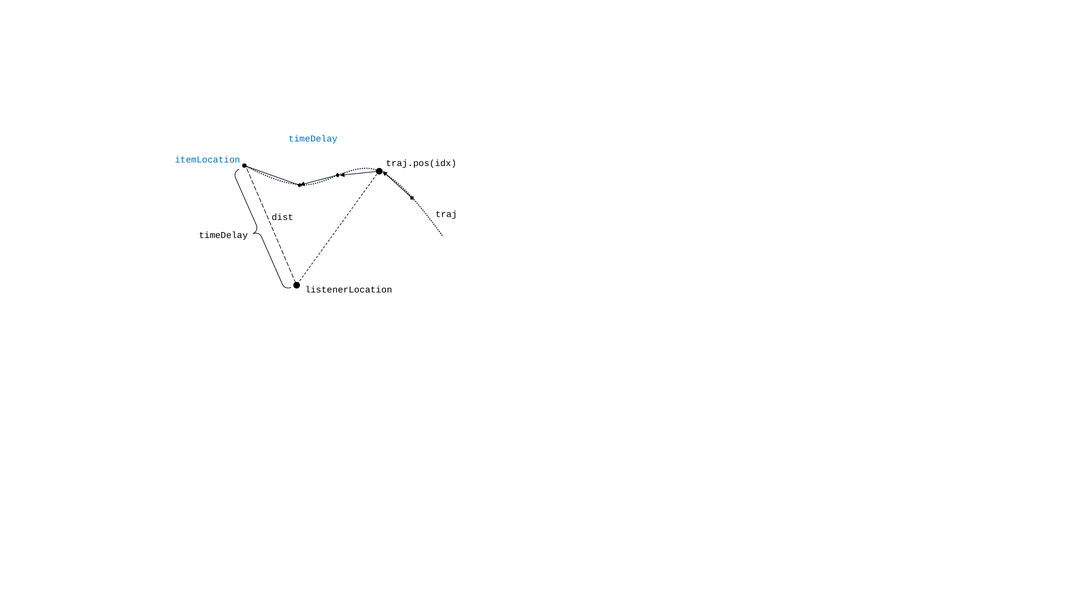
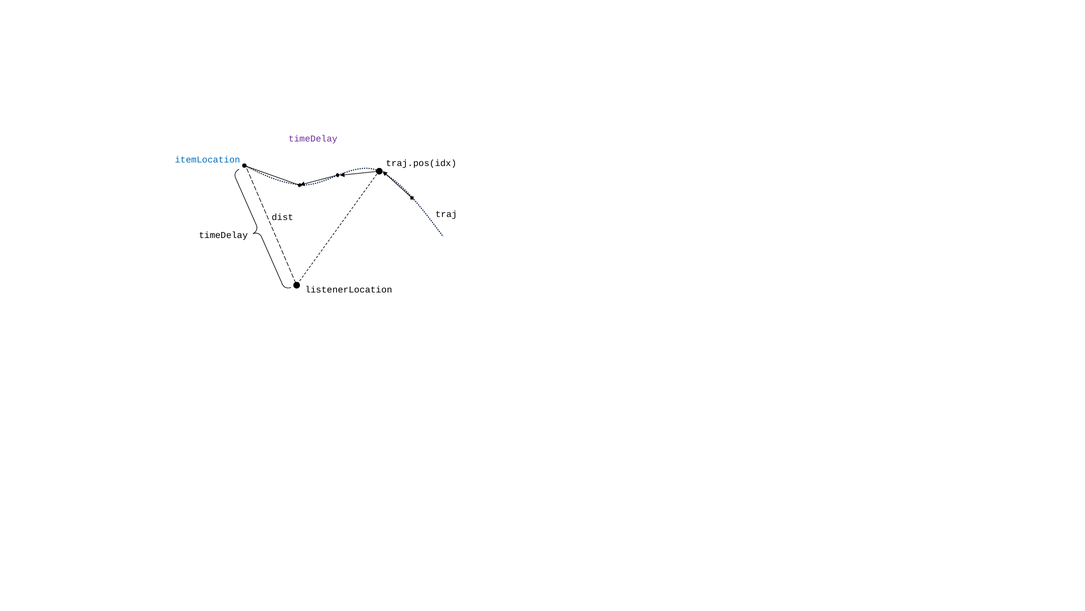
timeDelay colour: blue -> purple (313, 139)
